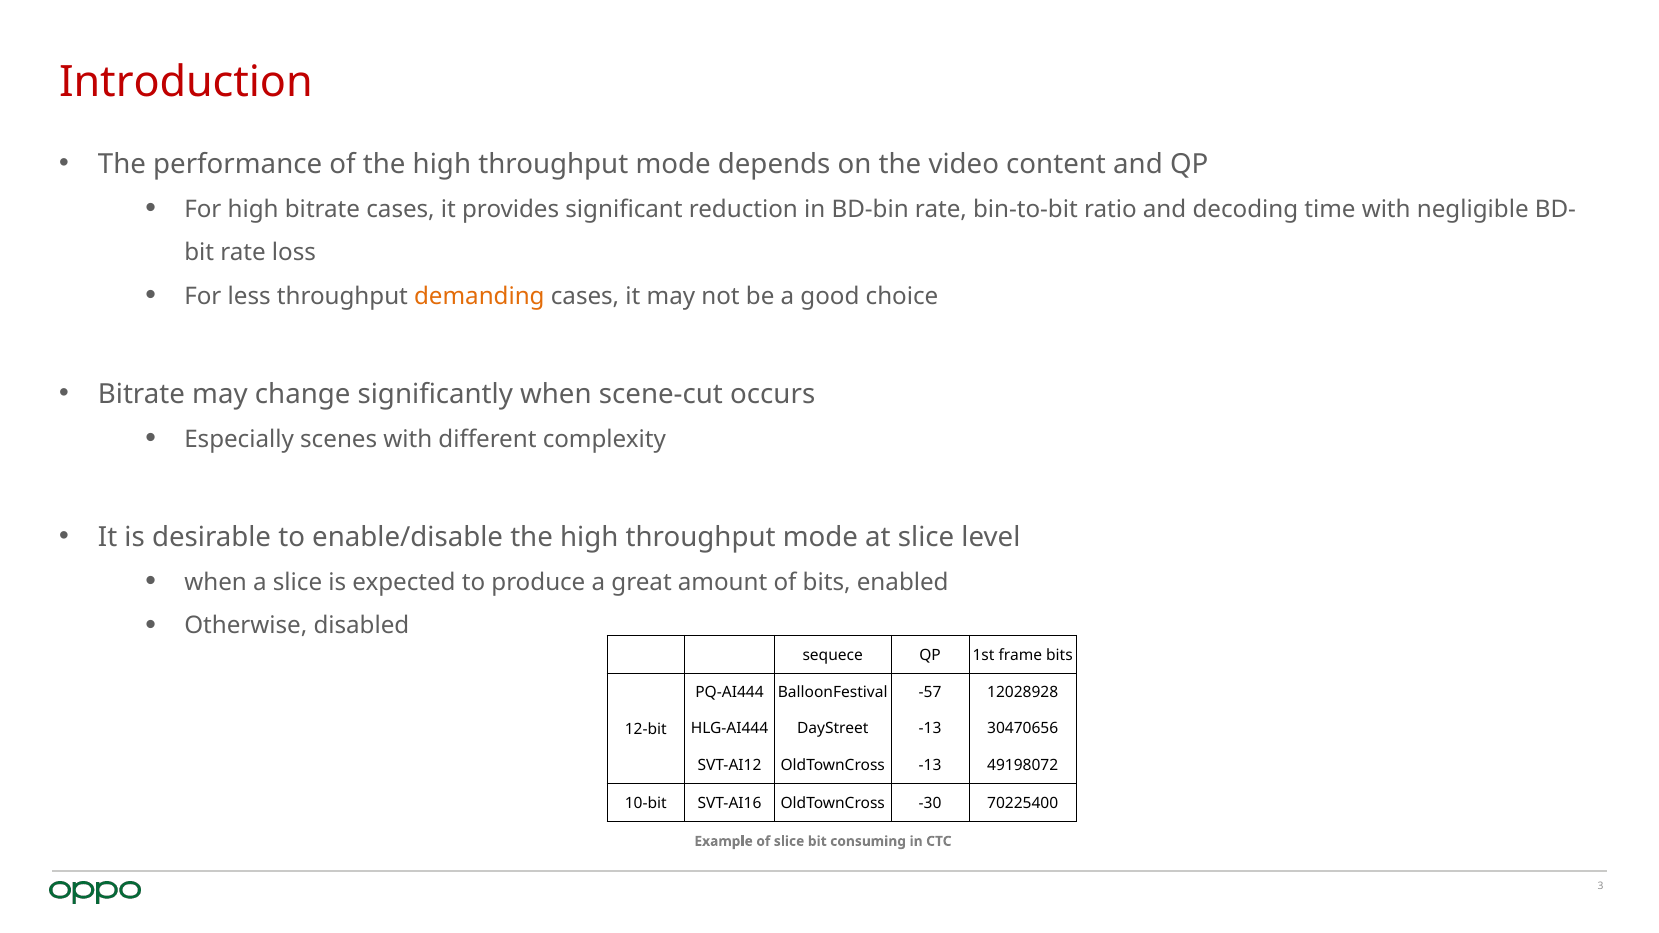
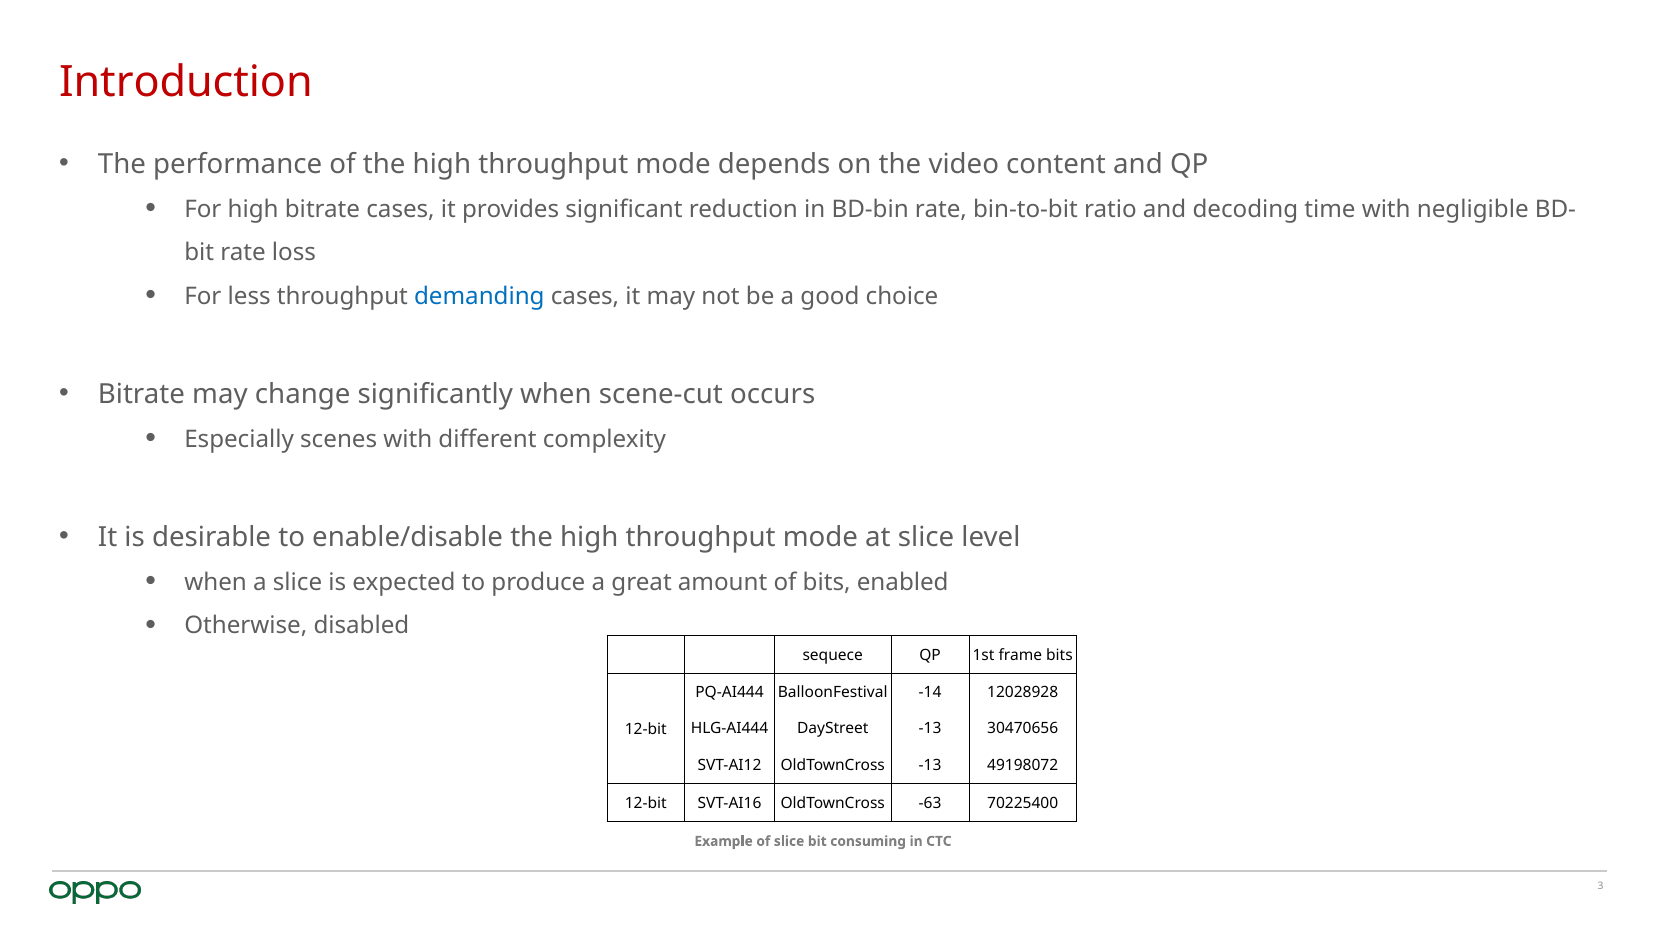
demanding colour: orange -> blue (479, 296)
-57: -57 -> -14 (930, 692)
10-bit: 10-bit -> 12-bit (646, 804)
-30: -30 -> -63 (930, 804)
